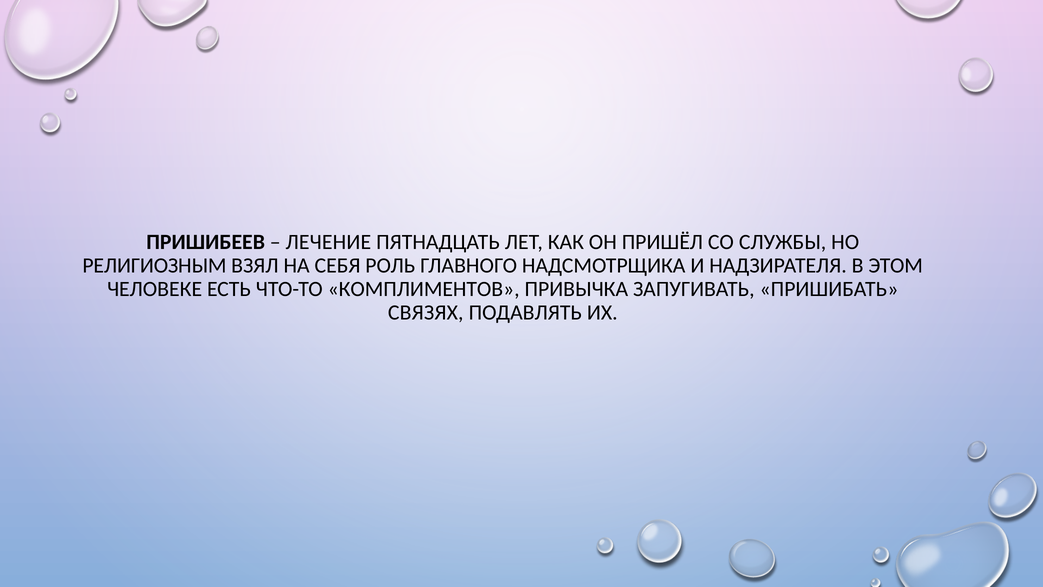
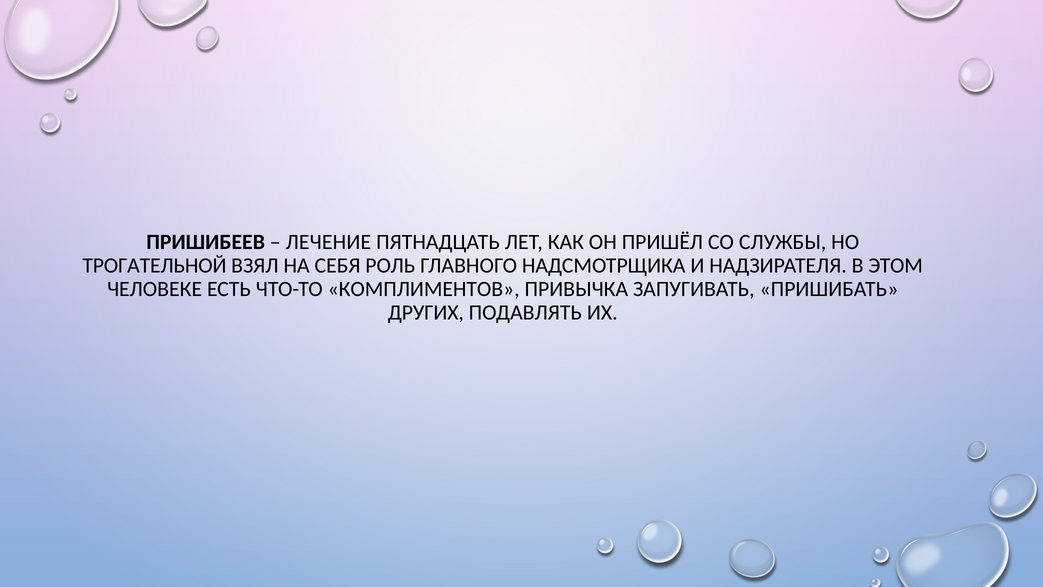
РЕЛИГИОЗНЫМ: РЕЛИГИОЗНЫМ -> ТРОГАТЕЛЬНОЙ (154, 265)
СВЯЗЯХ: СВЯЗЯХ -> ДРУГИХ (426, 312)
